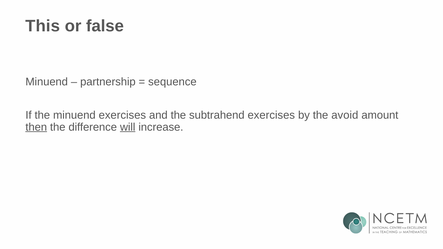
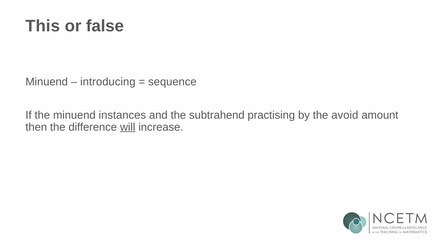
partnership: partnership -> introducing (108, 82)
minuend exercises: exercises -> instances (122, 115)
subtrahend exercises: exercises -> practising (271, 115)
then underline: present -> none (36, 127)
